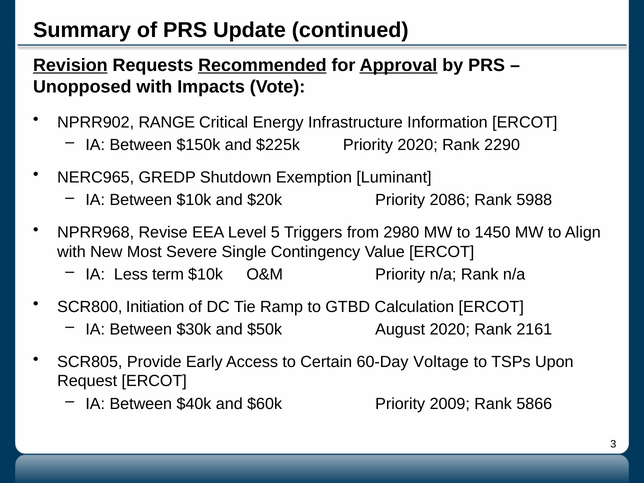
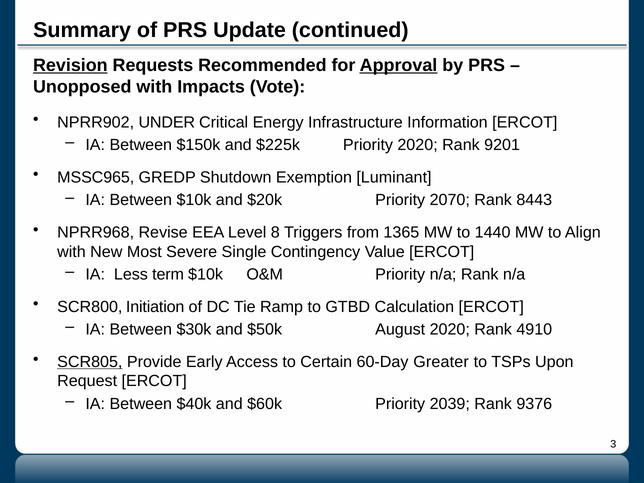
Recommended underline: present -> none (262, 65)
RANGE: RANGE -> UNDER (167, 122)
2290: 2290 -> 9201 (502, 145)
NERC965: NERC965 -> MSSC965 (96, 177)
2086: 2086 -> 2070 (450, 200)
5988: 5988 -> 8443 (534, 200)
5: 5 -> 8 (275, 232)
2980: 2980 -> 1365 (401, 232)
1450: 1450 -> 1440 (493, 232)
2161: 2161 -> 4910 (534, 329)
SCR805 underline: none -> present (90, 362)
Voltage: Voltage -> Greater (441, 362)
2009: 2009 -> 2039 (450, 404)
5866: 5866 -> 9376 (534, 404)
